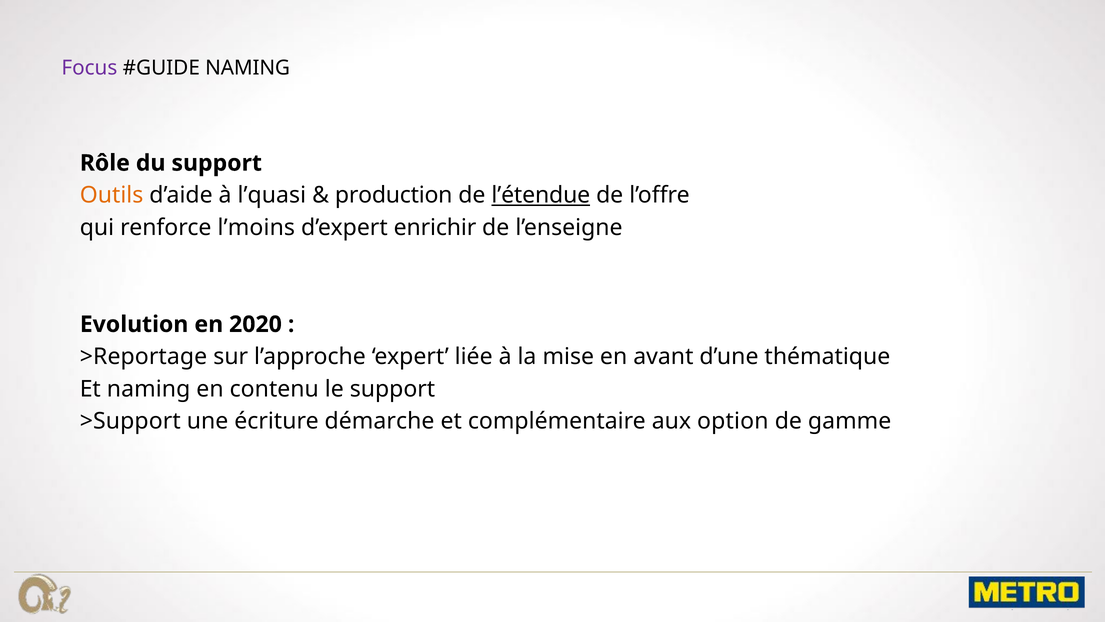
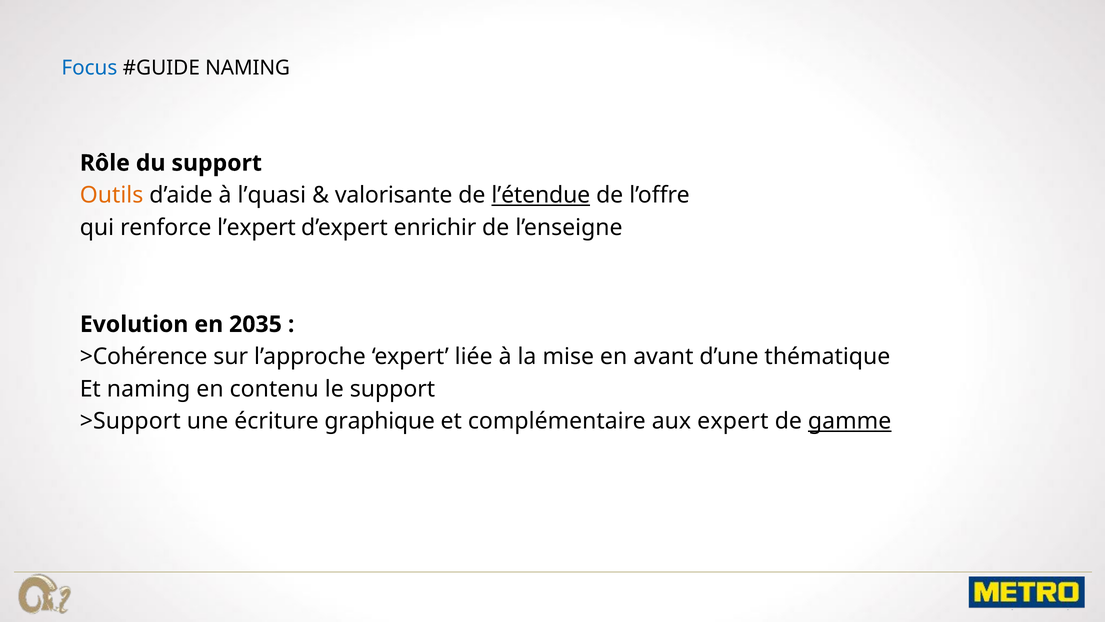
Focus colour: purple -> blue (89, 68)
production: production -> valorisante (394, 195)
l’moins: l’moins -> l’expert (256, 227)
2020: 2020 -> 2035 (255, 324)
>Reportage: >Reportage -> >Cohérence (144, 356)
démarche: démarche -> graphique (380, 421)
aux option: option -> expert (733, 421)
gamme underline: none -> present (850, 421)
